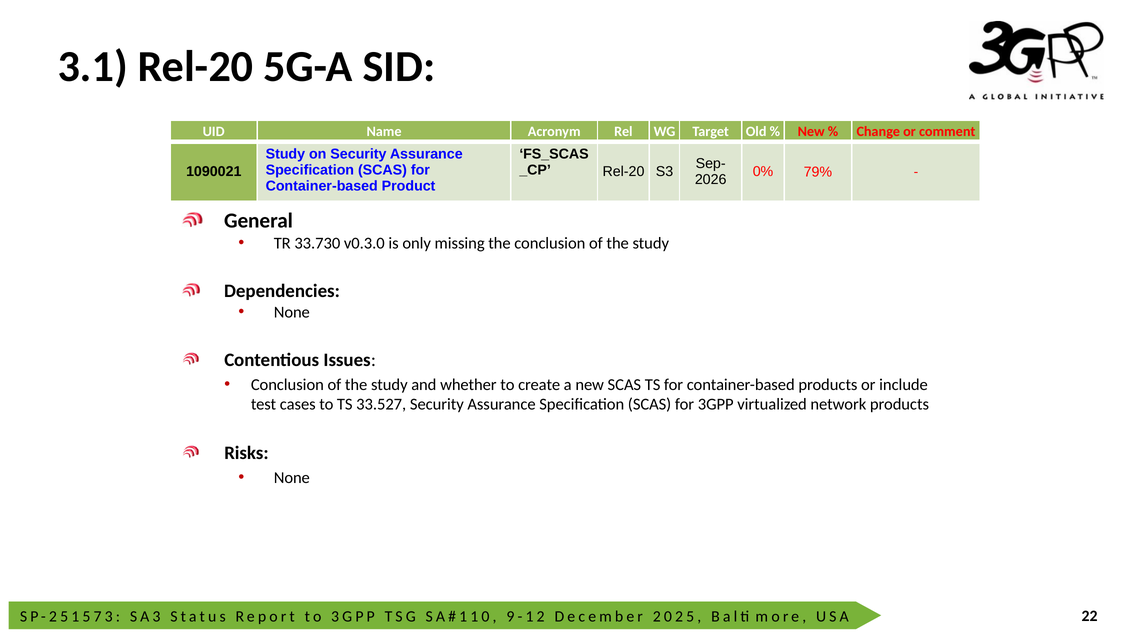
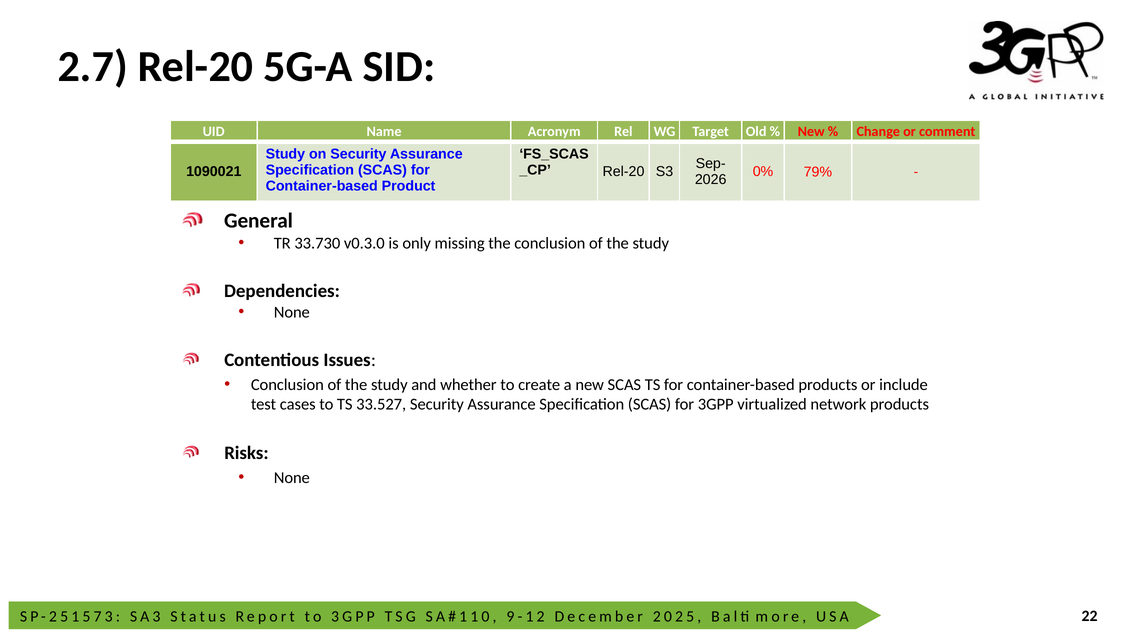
3.1: 3.1 -> 2.7 (93, 67)
